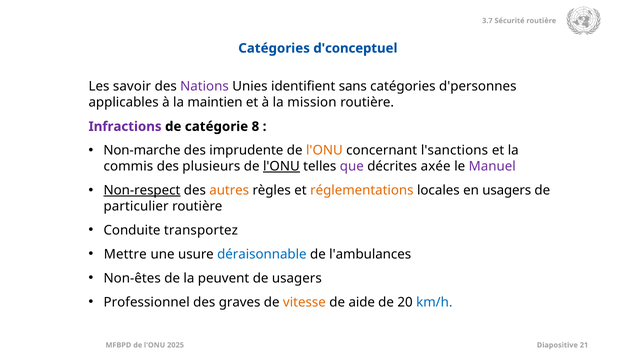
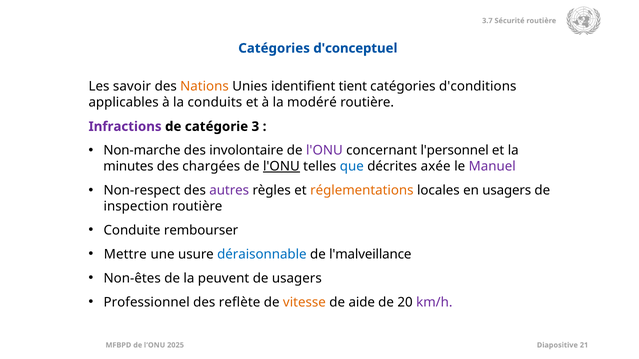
Nations colour: purple -> orange (205, 87)
sans: sans -> tient (353, 87)
d'personnes: d'personnes -> d'conditions (478, 87)
maintien: maintien -> conduits (215, 103)
mission: mission -> modéré (312, 103)
8: 8 -> 3 (255, 127)
imprudente: imprudente -> involontaire (246, 151)
l'ONU colour: orange -> purple (324, 151)
l'sanctions: l'sanctions -> l'personnel (455, 151)
commis: commis -> minutes (128, 167)
plusieurs: plusieurs -> chargées (211, 167)
que colour: purple -> blue (352, 167)
Non-respect underline: present -> none (142, 191)
autres colour: orange -> purple (229, 191)
particulier: particulier -> inspection (136, 207)
transportez: transportez -> rembourser (201, 231)
l'ambulances: l'ambulances -> l'malveillance (370, 255)
graves: graves -> reflète (240, 303)
km/h colour: blue -> purple (434, 303)
